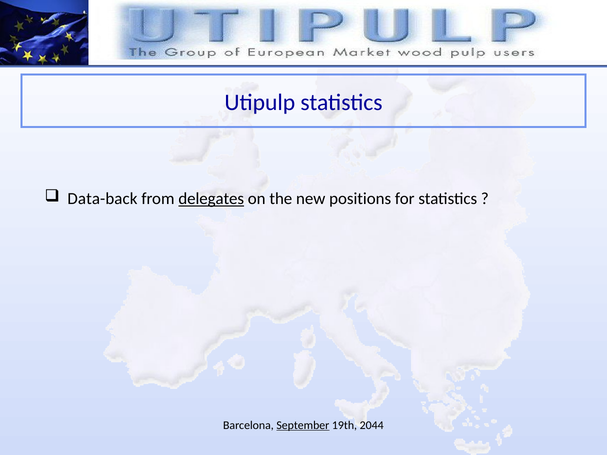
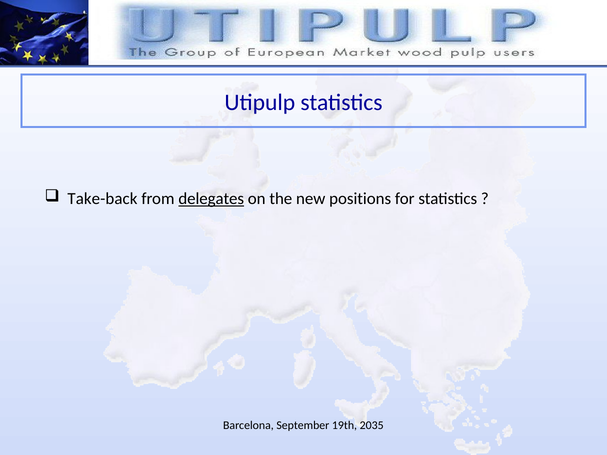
Data-back: Data-back -> Take-back (102, 199)
September underline: present -> none (303, 426)
2044: 2044 -> 2035 (372, 426)
